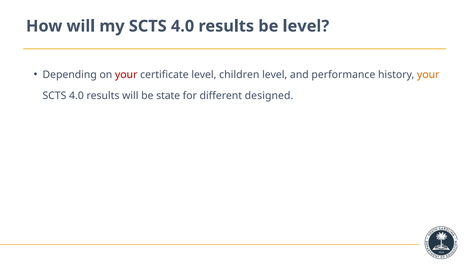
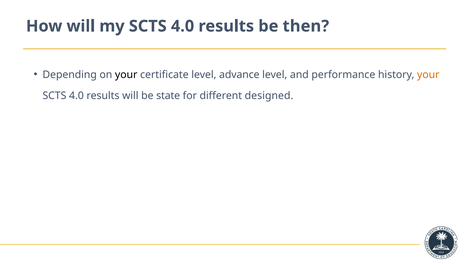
be level: level -> then (306, 26)
your colour: red -> black (126, 75)
children: children -> advance (239, 75)
